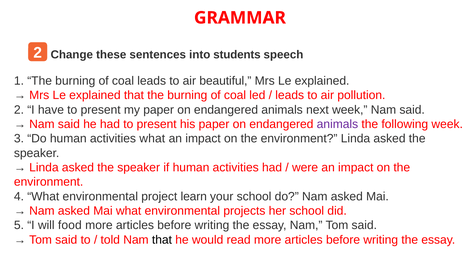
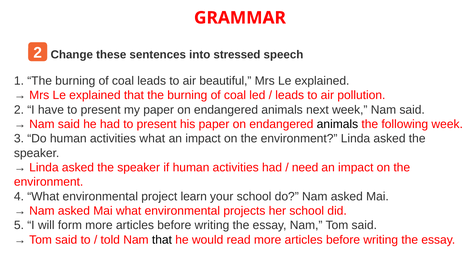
students: students -> stressed (237, 55)
animals colour: purple -> black (337, 124)
were: were -> need (305, 167)
food: food -> form (70, 225)
